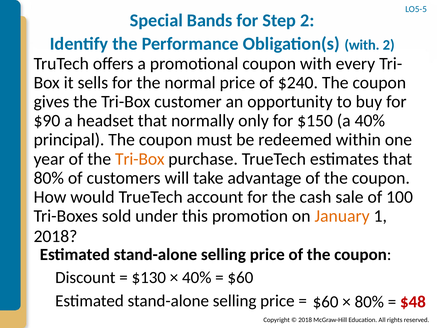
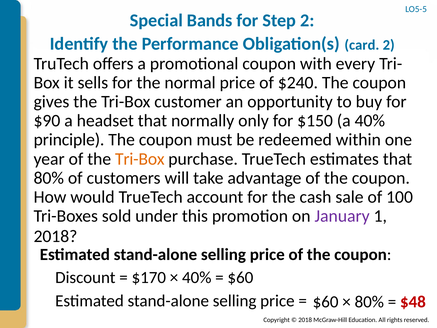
Obligation(s with: with -> card (362, 45)
principal: principal -> principle (69, 140)
January colour: orange -> purple (342, 216)
$130: $130 -> $170 (149, 277)
